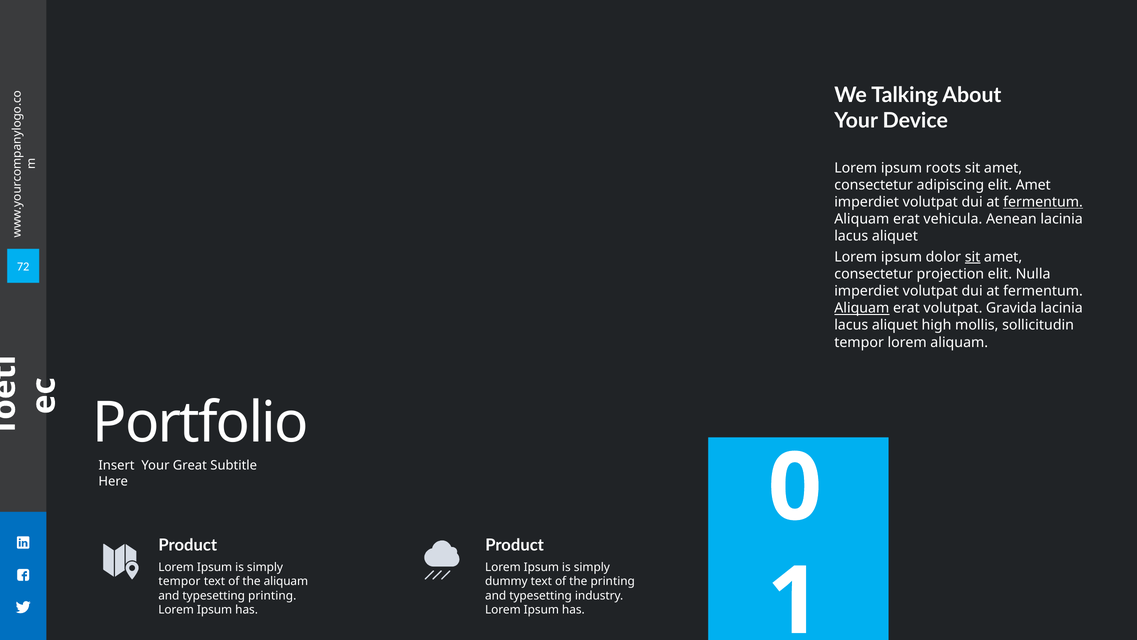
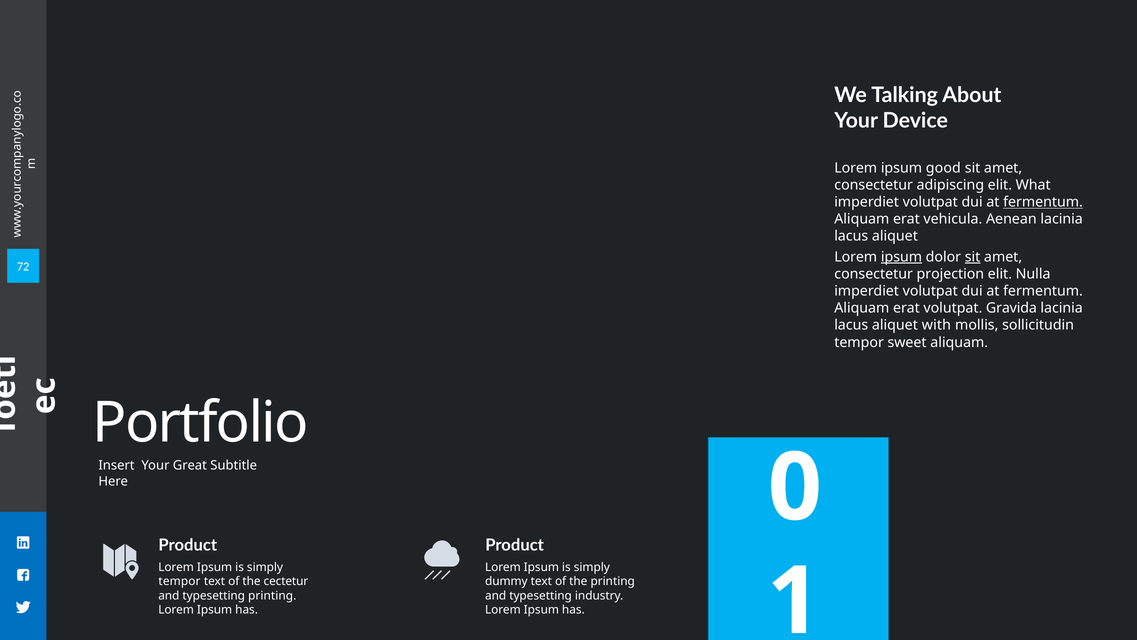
roots: roots -> good (943, 168)
elit Amet: Amet -> What (1033, 185)
ipsum underline: none -> present (901, 257)
Aliquam underline: present -> none (862, 308)
high: high -> with (936, 325)
tempor lorem: lorem -> sweet (907, 342)
the aliquam: aliquam -> cectetur (286, 581)
